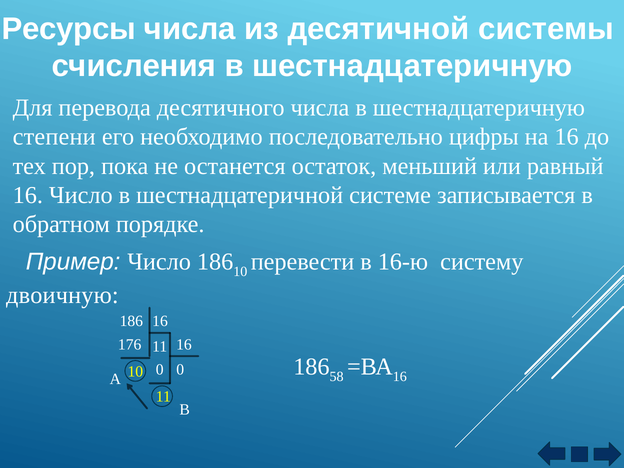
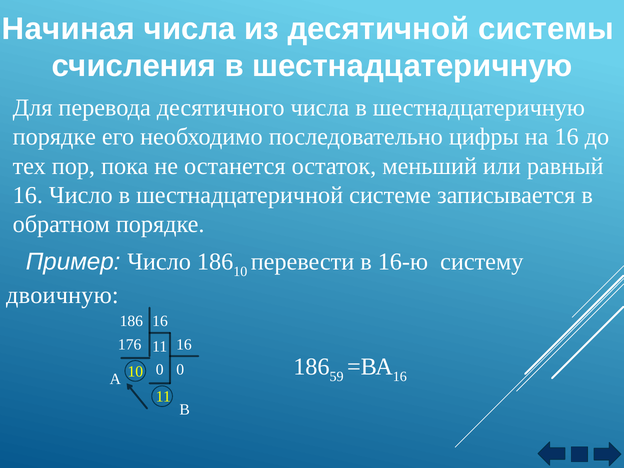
Ресурсы: Ресурсы -> Начиная (68, 29)
степени: степени -> порядке (54, 137)
58: 58 -> 59 (337, 376)
